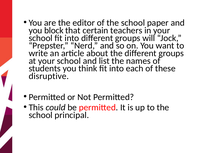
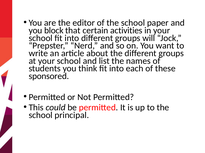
teachers: teachers -> activities (126, 31)
disruptive: disruptive -> sponsored (49, 76)
